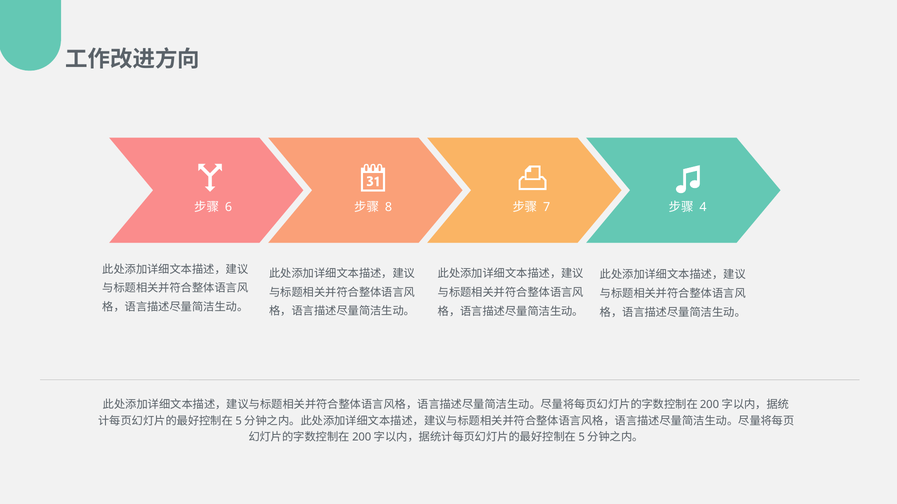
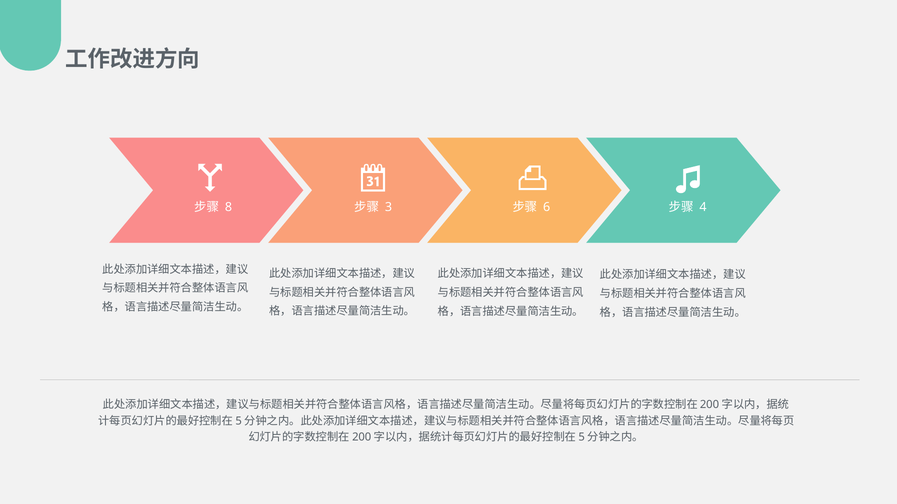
6: 6 -> 8 (228, 207)
8: 8 -> 3 (389, 207)
7: 7 -> 6 (547, 207)
